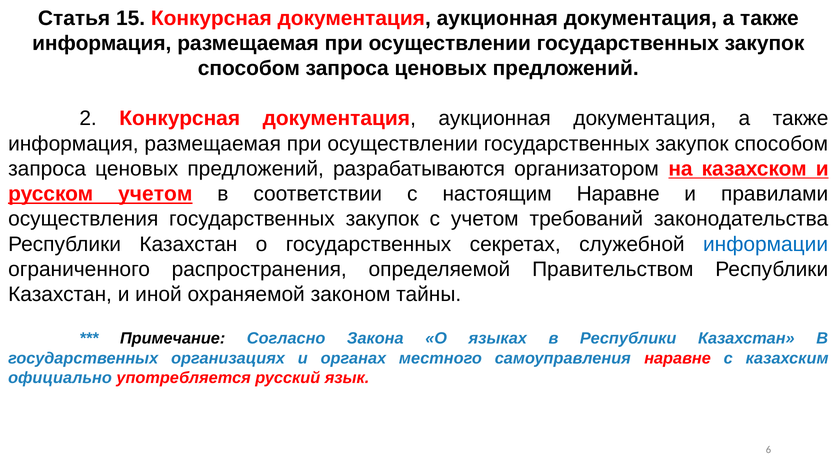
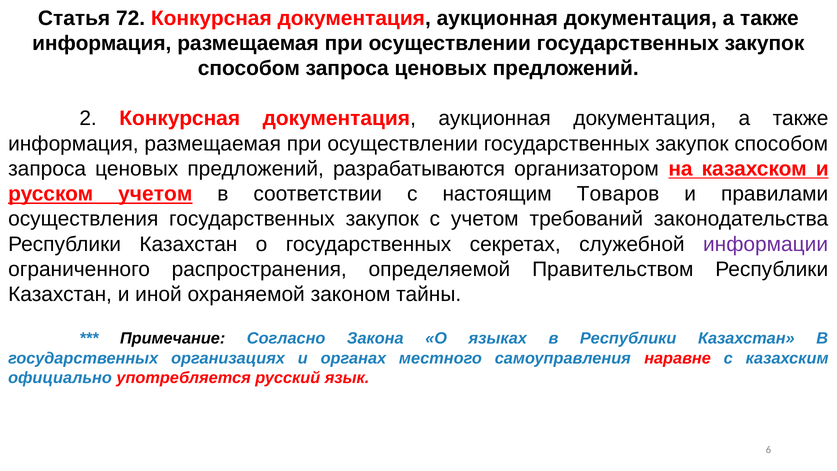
15: 15 -> 72 (131, 18)
настоящим Наравне: Наравне -> Товаров (618, 194)
информации colour: blue -> purple (766, 244)
